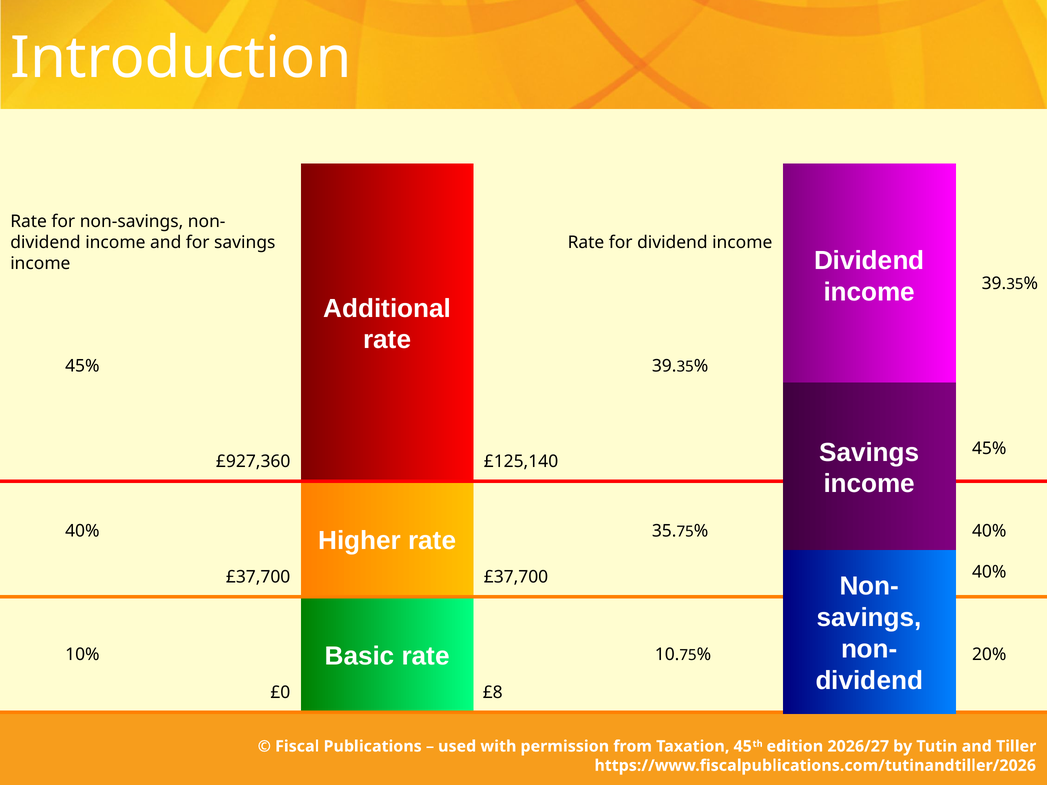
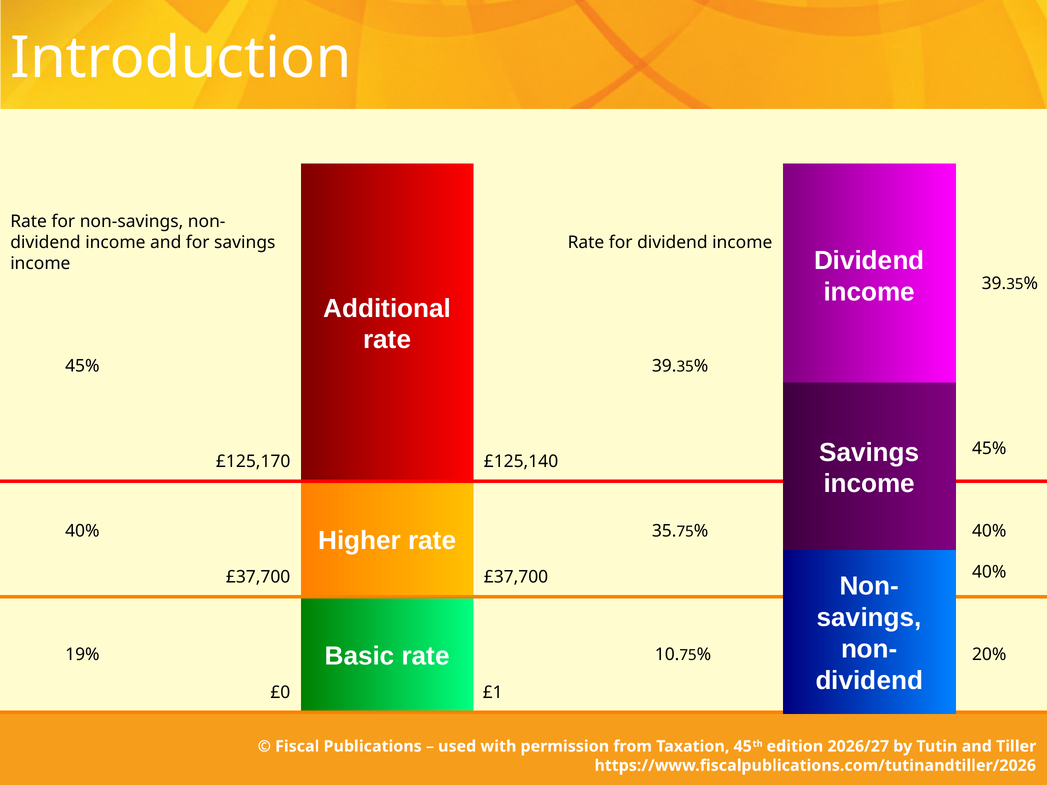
£927,360: £927,360 -> £125,170 (253, 461)
10%: 10% -> 19% (82, 655)
£8: £8 -> £1 (493, 693)
